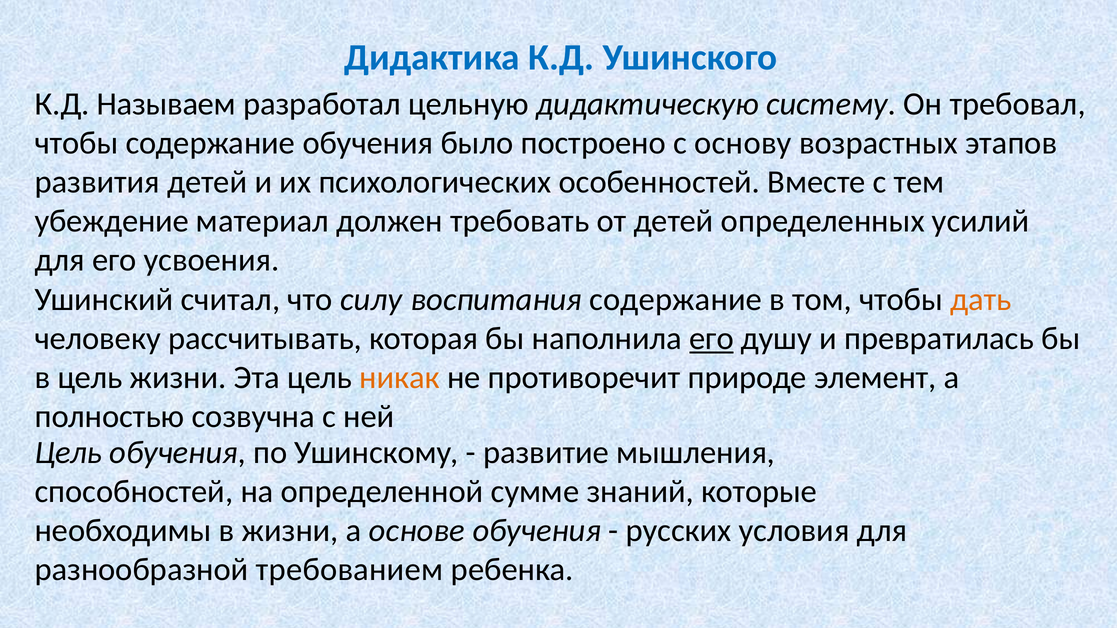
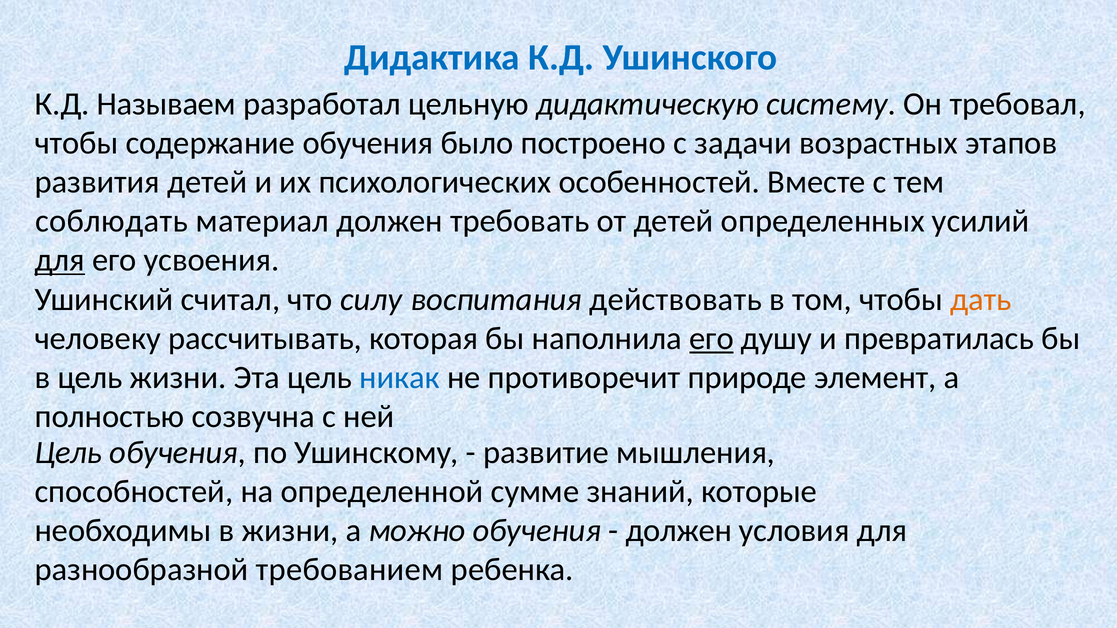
основу: основу -> задачи (743, 143)
убеждение: убеждение -> соблюдать (111, 221)
для underline: none -> present (60, 260)
воспитания содержание: содержание -> действовать (676, 299)
никак colour: orange -> blue (400, 378)
основе: основе -> можно (417, 531)
русских: русских -> должен (679, 531)
